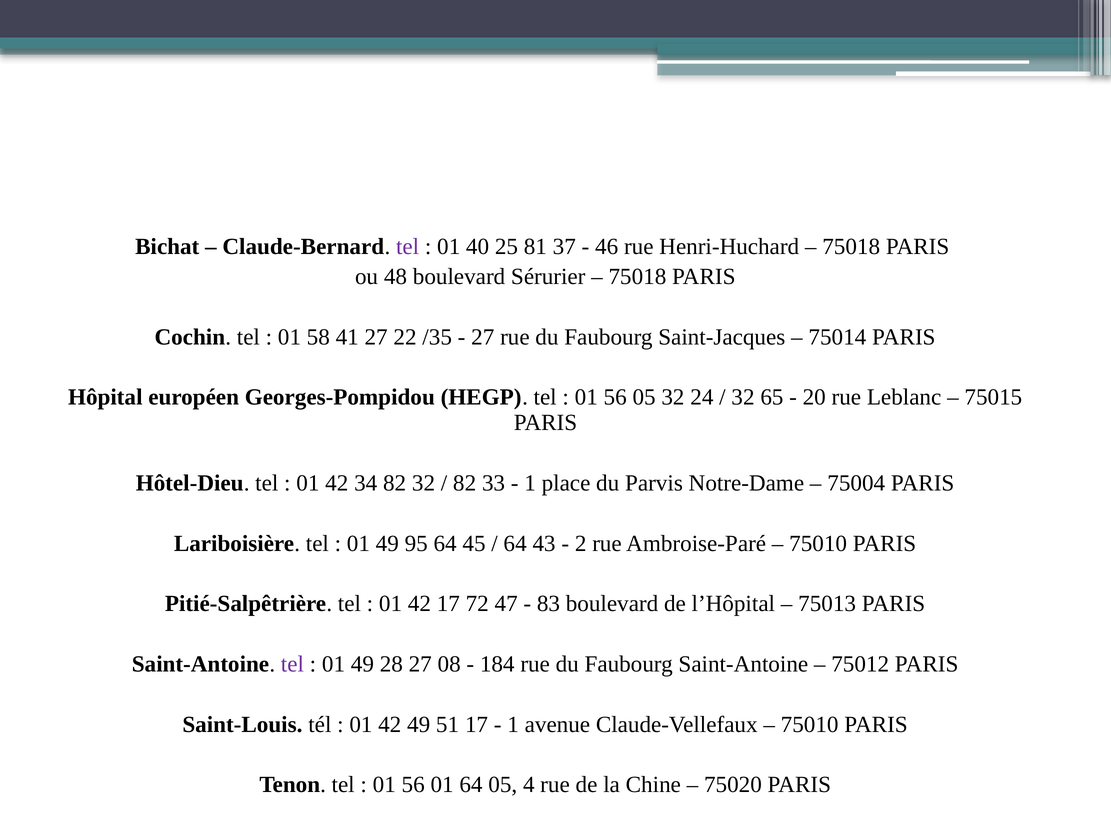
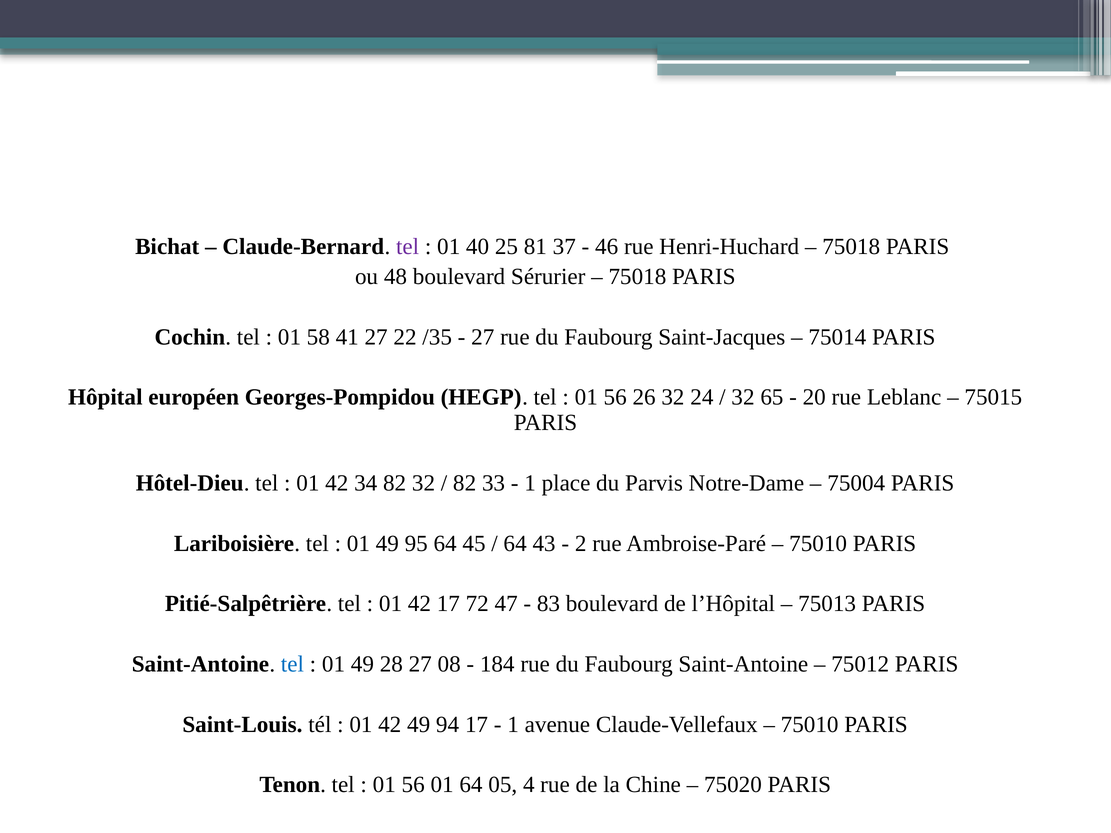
56 05: 05 -> 26 (644, 397)
tel colour: purple -> blue (292, 664)
51: 51 -> 94 (448, 725)
